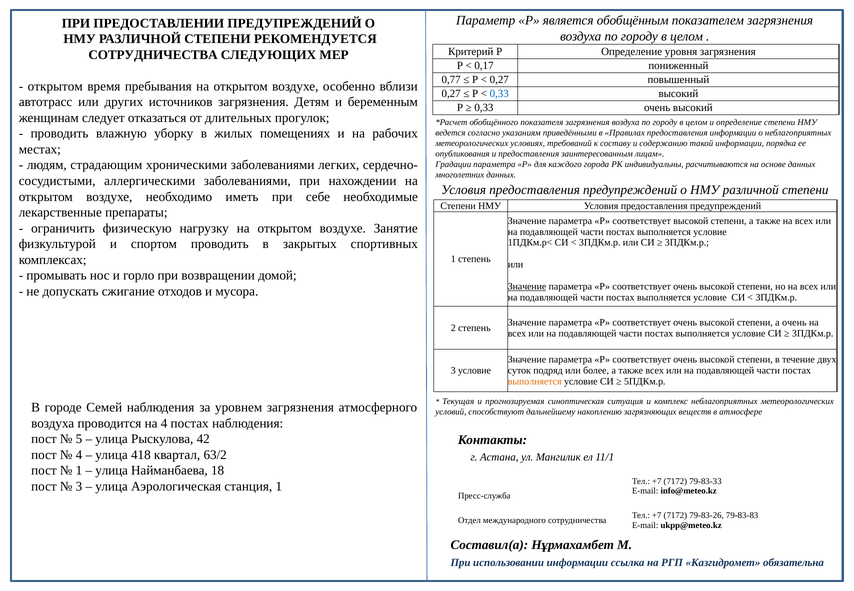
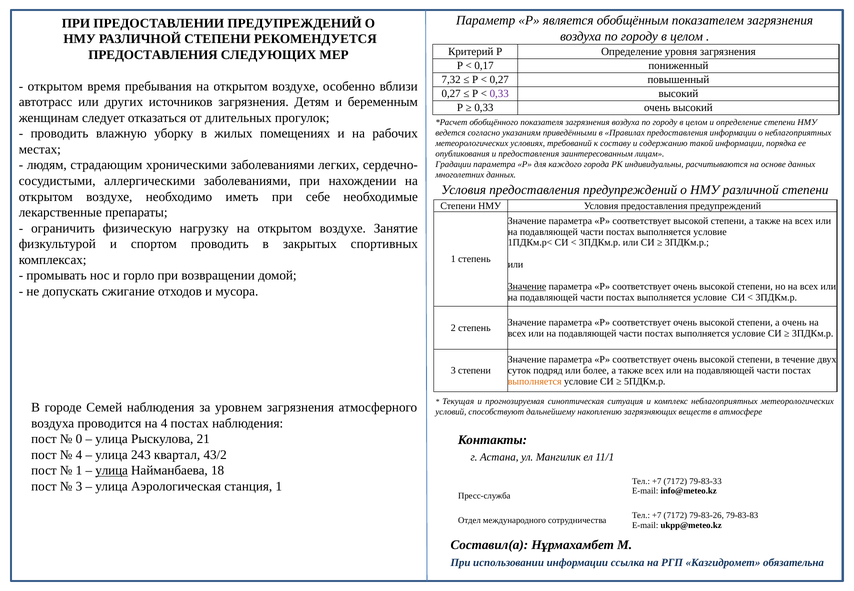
СОТРУДНИЧЕСТВА: СОТРУДНИЧЕСТВА -> ПРЕДОСТАВЛЕНИЯ (153, 55)
0,77: 0,77 -> 7,32 (451, 80)
0,33 colour: blue -> purple (499, 94)
3 условие: условие -> степени (474, 371)
5: 5 -> 0 (79, 439)
42: 42 -> 21 (203, 439)
418: 418 -> 243 (141, 455)
63/2: 63/2 -> 43/2 (215, 455)
улица underline: none -> present (112, 471)
